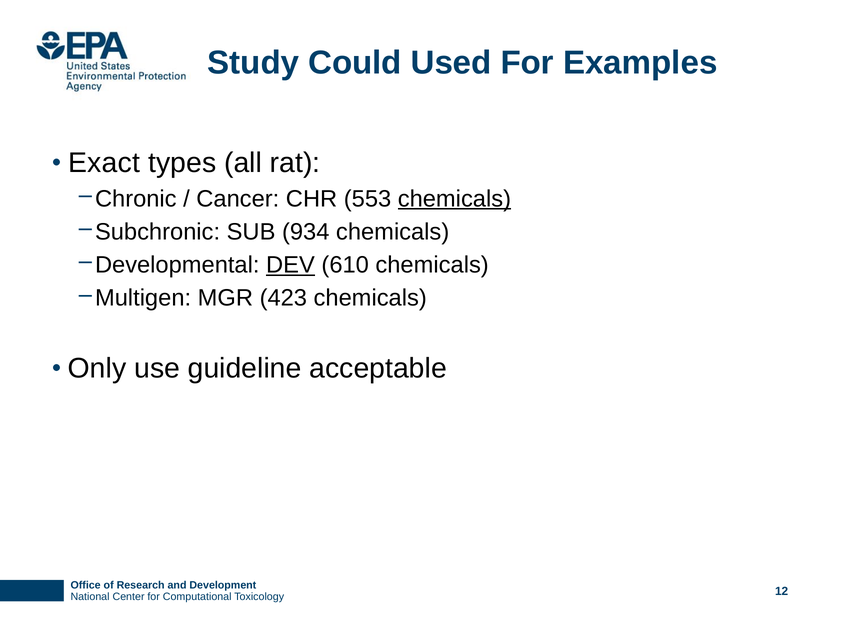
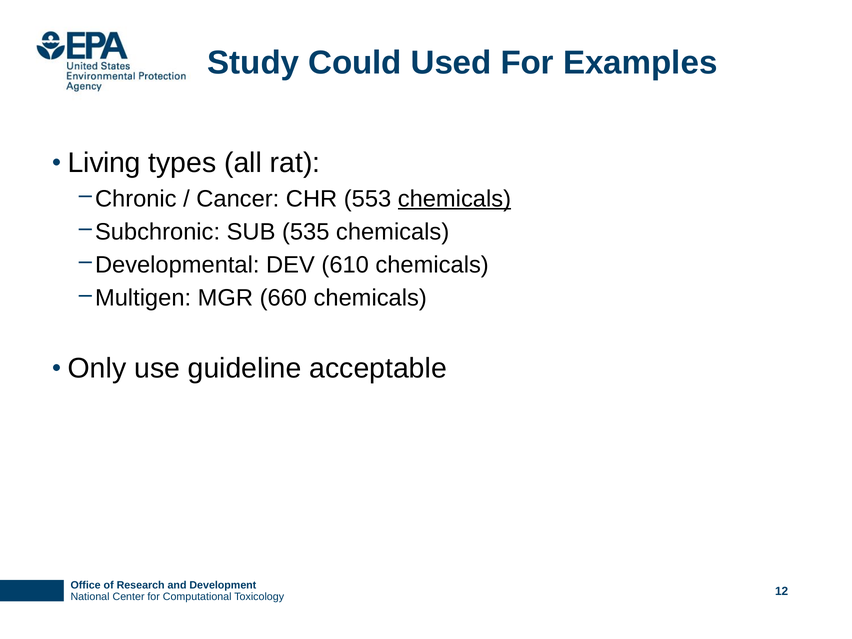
Exact: Exact -> Living (104, 163)
934: 934 -> 535 (306, 232)
DEV underline: present -> none (290, 265)
423: 423 -> 660 (283, 298)
